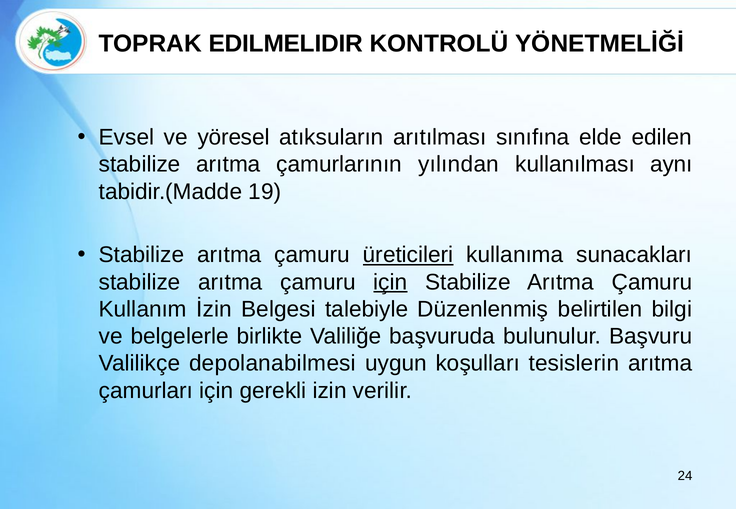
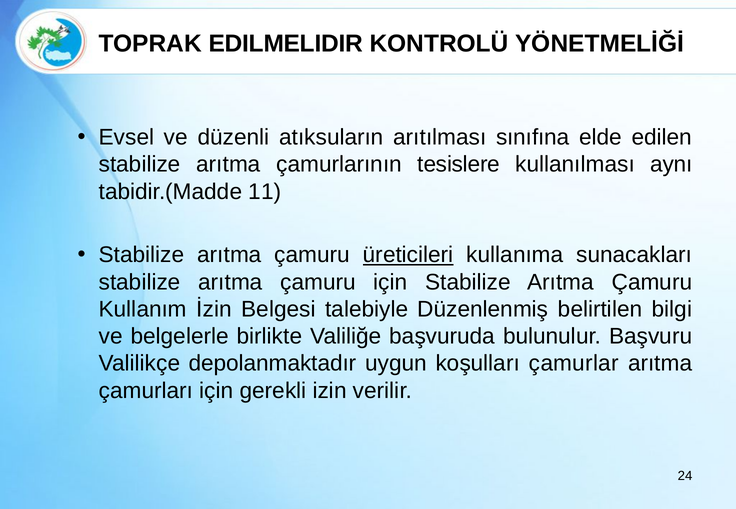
yöresel: yöresel -> düzenli (234, 137)
yılından: yılından -> tesislere (459, 165)
19: 19 -> 11 (265, 192)
için underline: present -> none (390, 282)
depolanabilmesi: depolanabilmesi -> depolanmaktadır (273, 364)
tesislerin: tesislerin -> çamurlar (574, 364)
